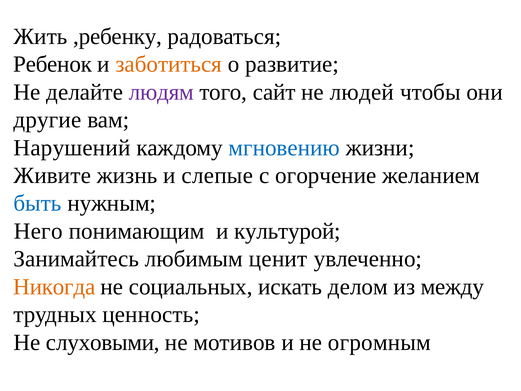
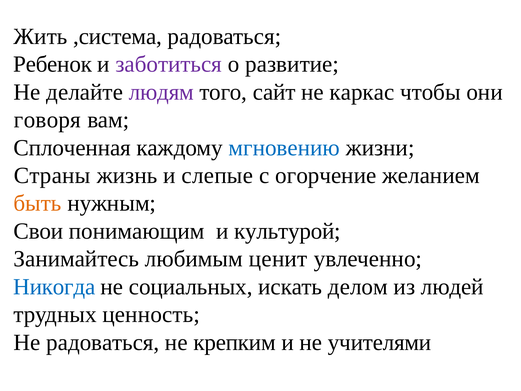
,ребенку: ,ребенку -> ,система (118, 36)
заботиться colour: orange -> purple (169, 64)
людей: людей -> каркас (362, 92)
другие: другие -> говоря (47, 120)
Нарушений: Нарушений -> Сплоченная (72, 148)
Живите: Живите -> Страны (52, 175)
быть colour: blue -> orange (38, 203)
Него: Него -> Свои (38, 231)
Никогда colour: orange -> blue (54, 287)
между: между -> людей (452, 287)
Не слуховыми: слуховыми -> радоваться (103, 342)
мотивов: мотивов -> крепким (235, 342)
огромным: огромным -> учителями (380, 342)
